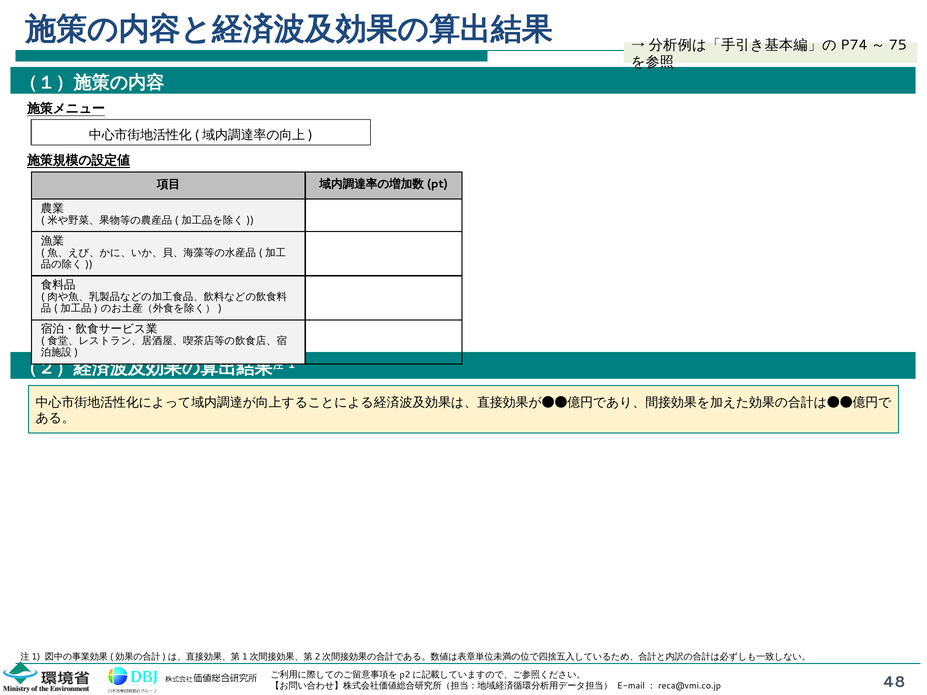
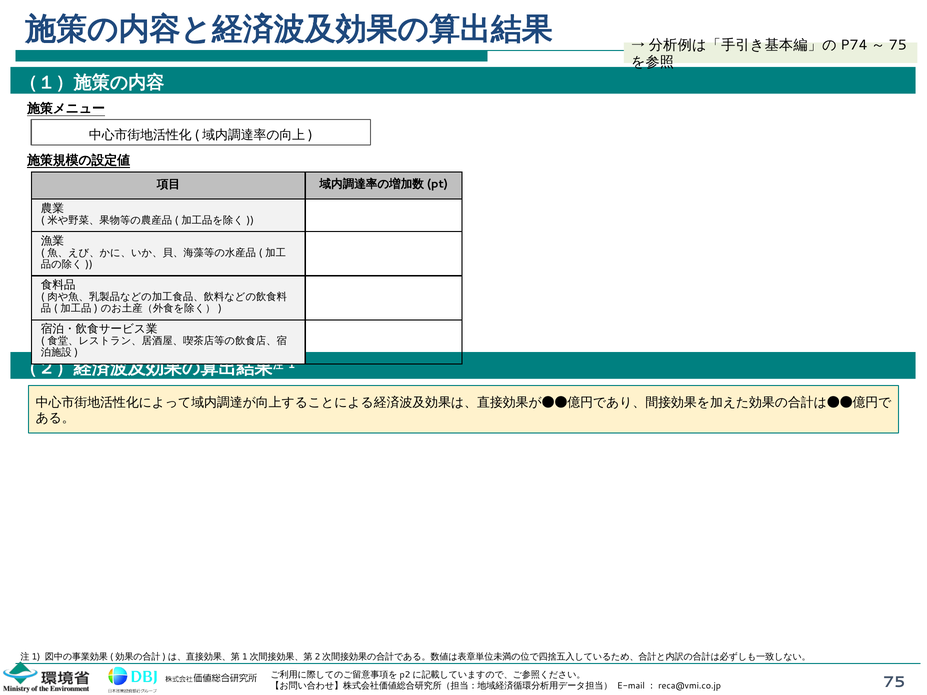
48: 48 -> 75 (894, 682)
